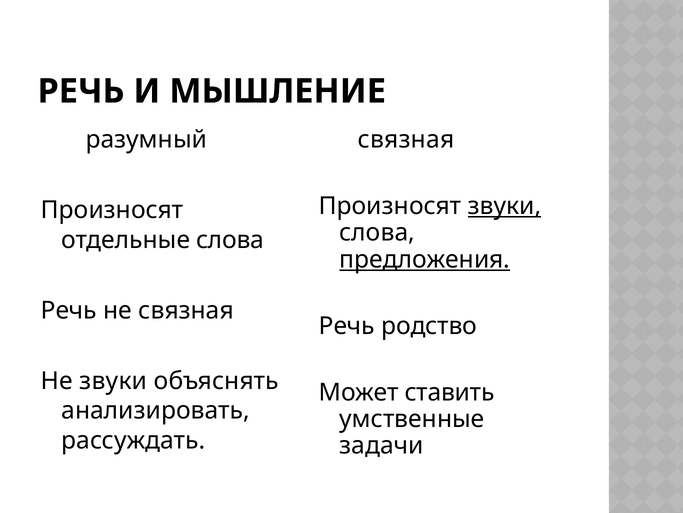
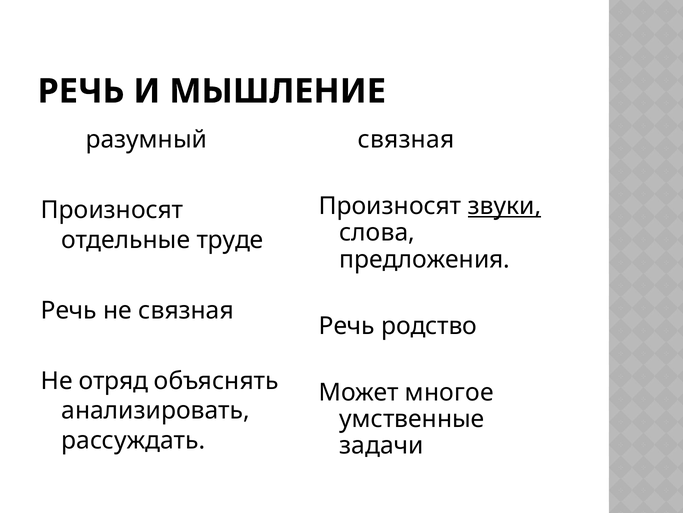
отдельные слова: слова -> труде (230, 240)
предложения underline: present -> none (425, 259)
Не звуки: звуки -> отряд (114, 381)
ставить: ставить -> многое (449, 392)
